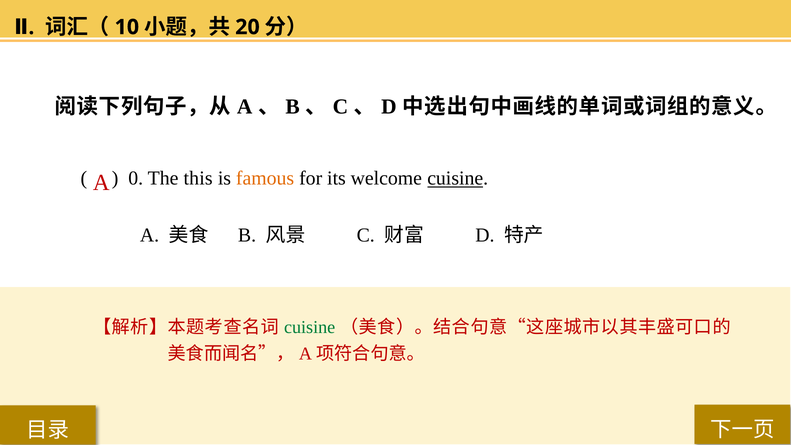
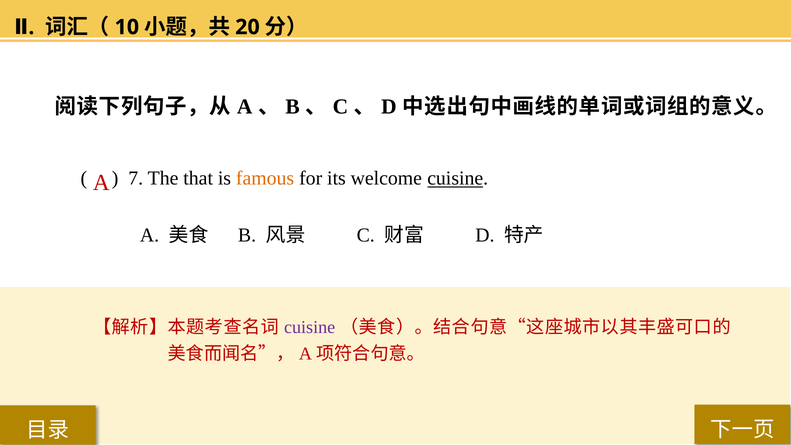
0: 0 -> 7 (136, 178)
this: this -> that (198, 178)
cuisine colour: green -> purple (310, 327)
